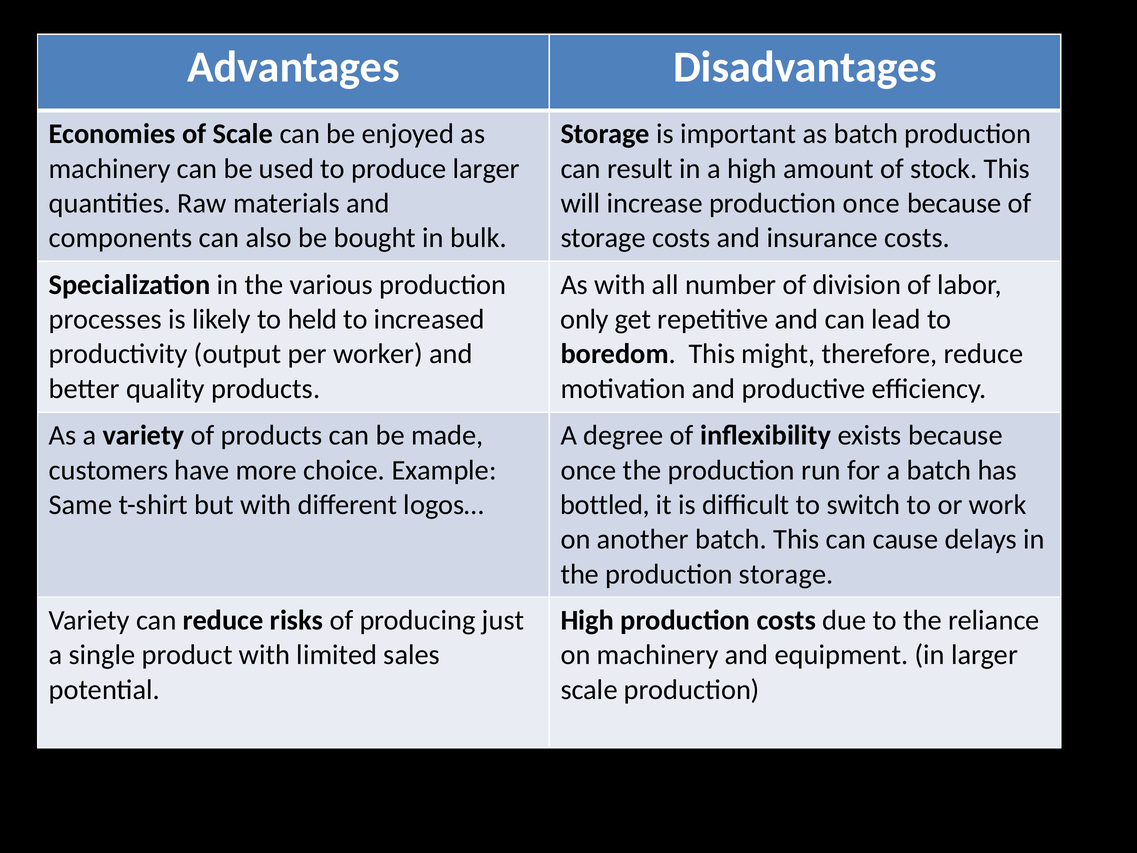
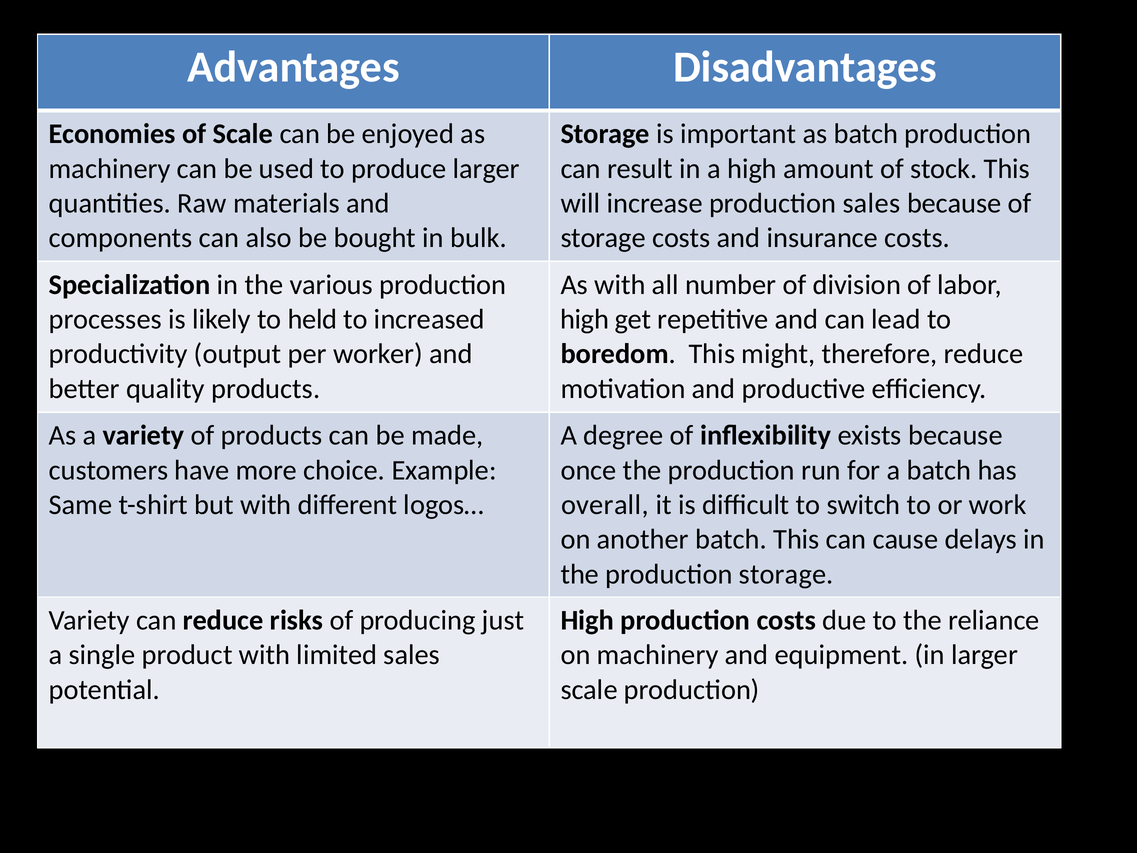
production once: once -> sales (871, 203)
only: only -> high (585, 319)
bottled: bottled -> overall (605, 505)
